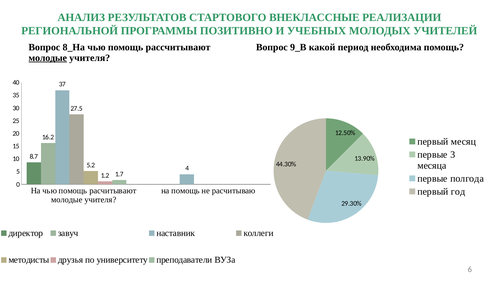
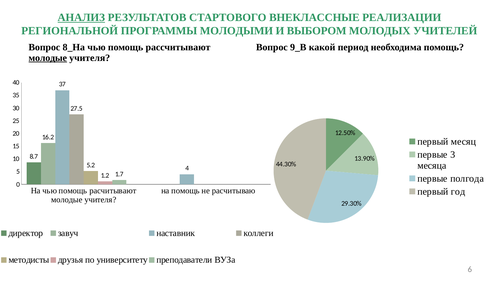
АНАЛИЗ underline: none -> present (81, 18)
ПОЗИТИВНО: ПОЗИТИВНО -> МОЛОДЫМИ (236, 31)
УЧЕБНЫХ: УЧЕБНЫХ -> ВЫБОРОМ (317, 31)
